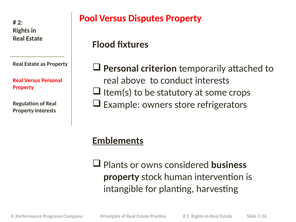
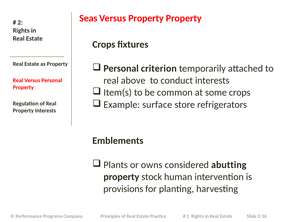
Pool: Pool -> Seas (88, 18)
Versus Disputes: Disputes -> Property (146, 18)
Flood: Flood -> Crops (104, 44)
statutory: statutory -> common (175, 93)
owners: owners -> surface (157, 105)
Emblements underline: present -> none (118, 141)
business: business -> abutting (229, 165)
intangible: intangible -> provisions (123, 189)
